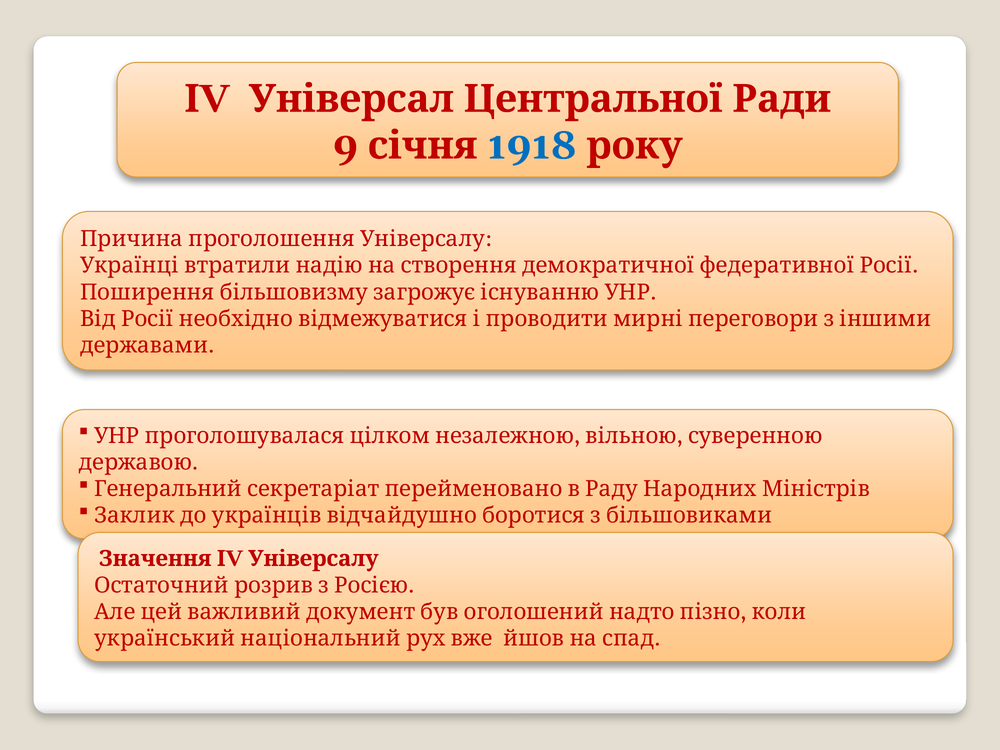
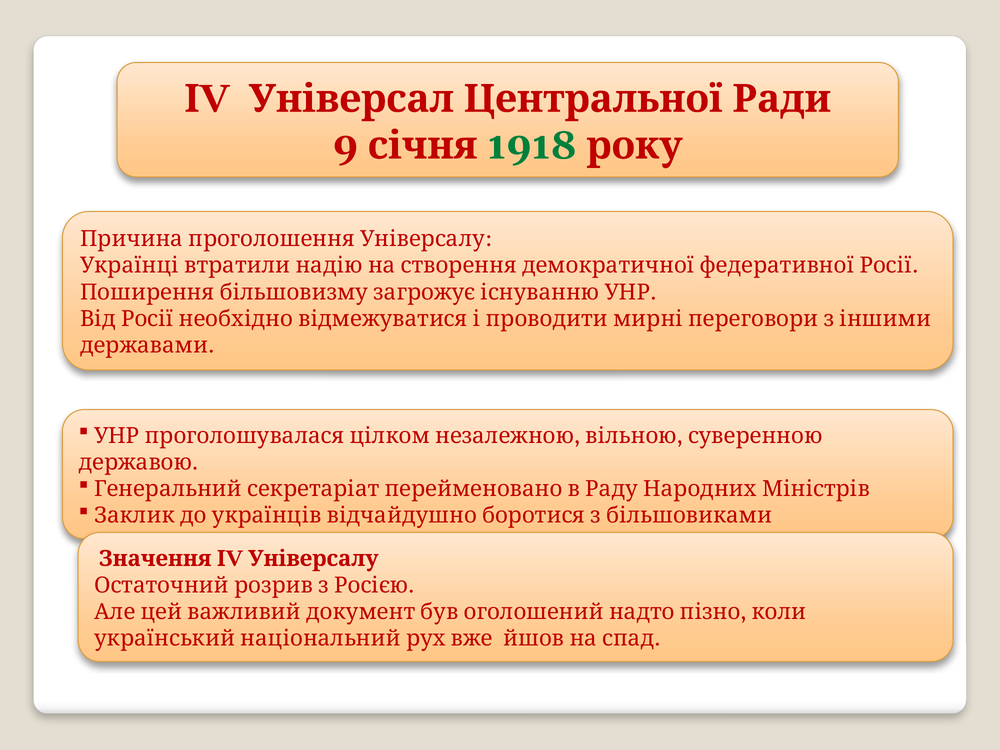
1918 colour: blue -> green (532, 146)
